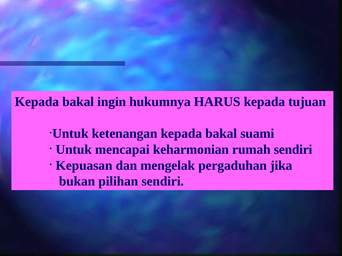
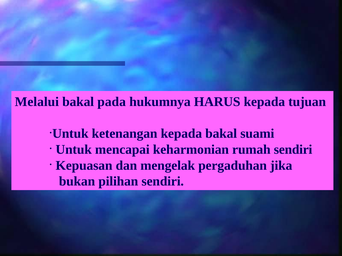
Kepada: Kepada -> Melalui (37, 102)
ingin: ingin -> pada (112, 102)
